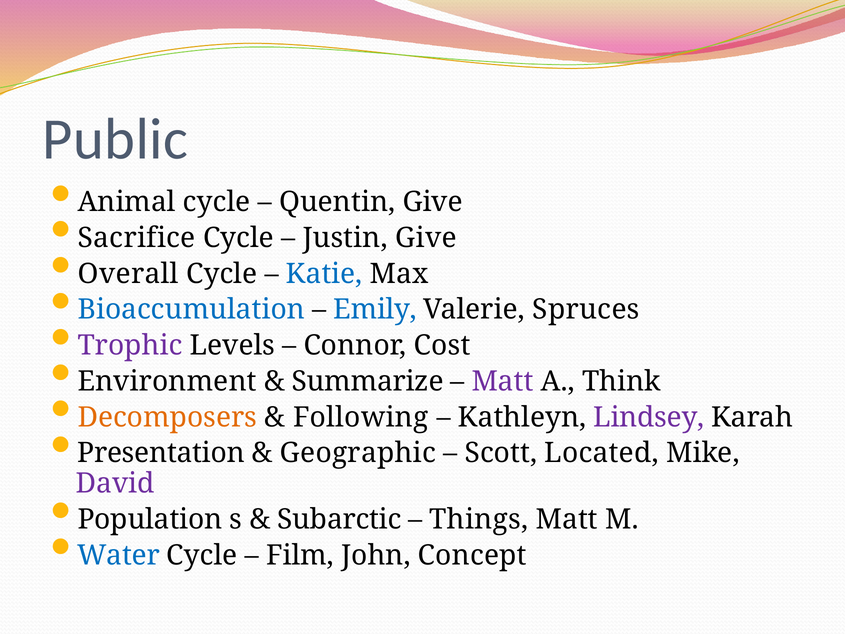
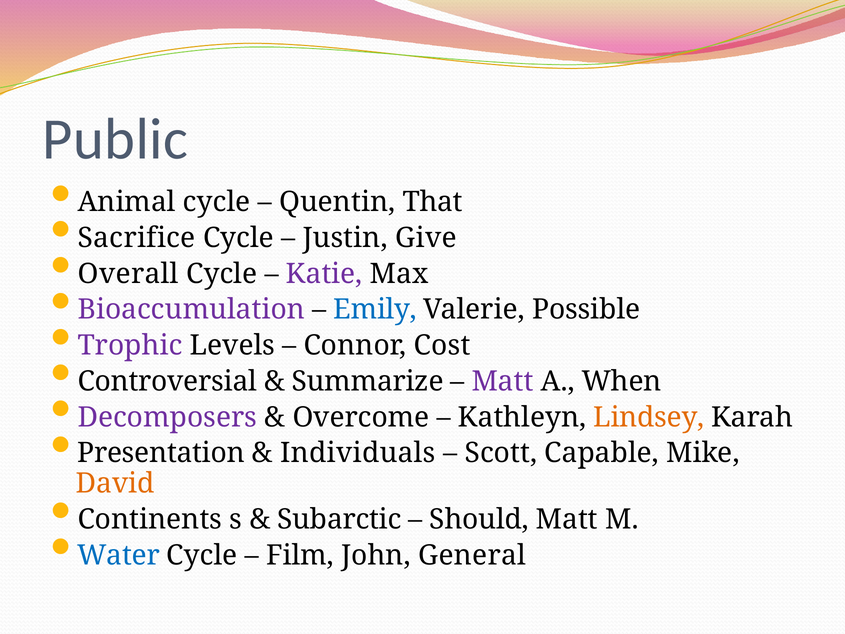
Quentin Give: Give -> That (433, 202)
Katie colour: blue -> purple (324, 274)
Bioaccumulation colour: blue -> purple (191, 309)
Spruces: Spruces -> Possible (586, 309)
Environment: Environment -> Controversial (167, 381)
Think: Think -> When (622, 381)
Decomposers colour: orange -> purple (167, 417)
Following: Following -> Overcome (361, 417)
Lindsey colour: purple -> orange (649, 417)
Geographic: Geographic -> Individuals (358, 453)
Located: Located -> Capable (602, 453)
David colour: purple -> orange (115, 483)
Population: Population -> Continents (150, 519)
Things: Things -> Should (479, 519)
Concept: Concept -> General (472, 555)
